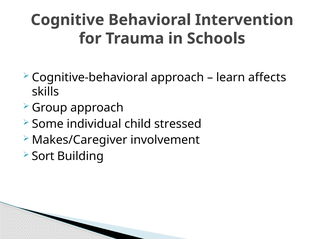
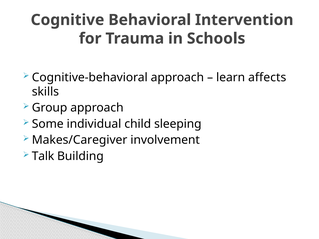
stressed: stressed -> sleeping (178, 124)
Sort: Sort -> Talk (43, 156)
